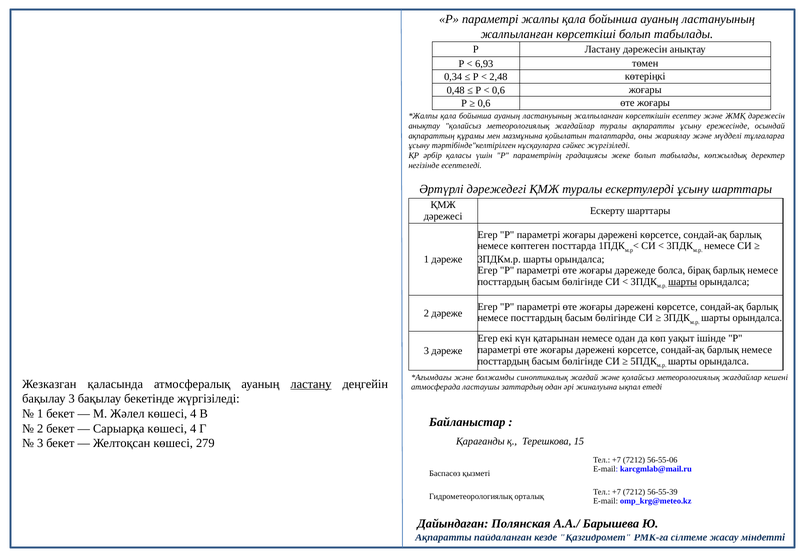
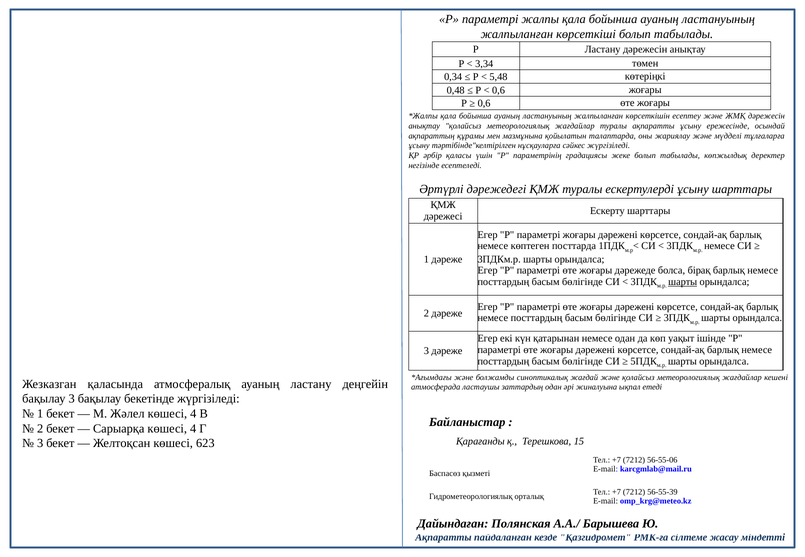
6,93: 6,93 -> 3,34 (484, 64)
2,48: 2,48 -> 5,48 (498, 77)
ластану underline: present -> none (311, 384)
279: 279 -> 623 (205, 444)
